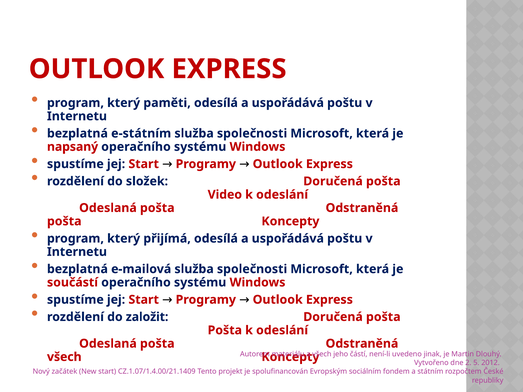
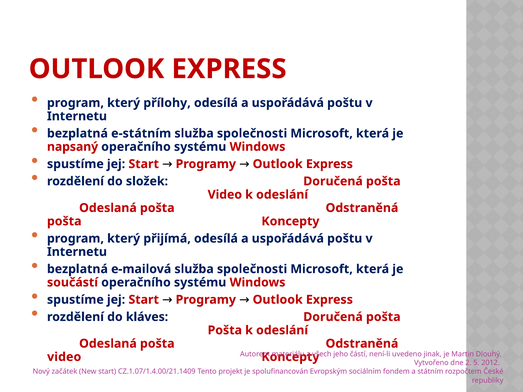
paměti: paměti -> přílohy (167, 103)
založit: založit -> kláves (147, 317)
všech: všech -> video (64, 357)
